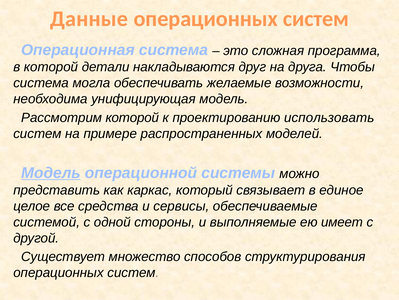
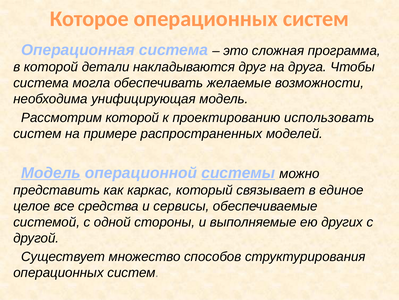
Данные: Данные -> Которое (89, 19)
системы underline: none -> present (238, 173)
имеет: имеет -> других (342, 222)
